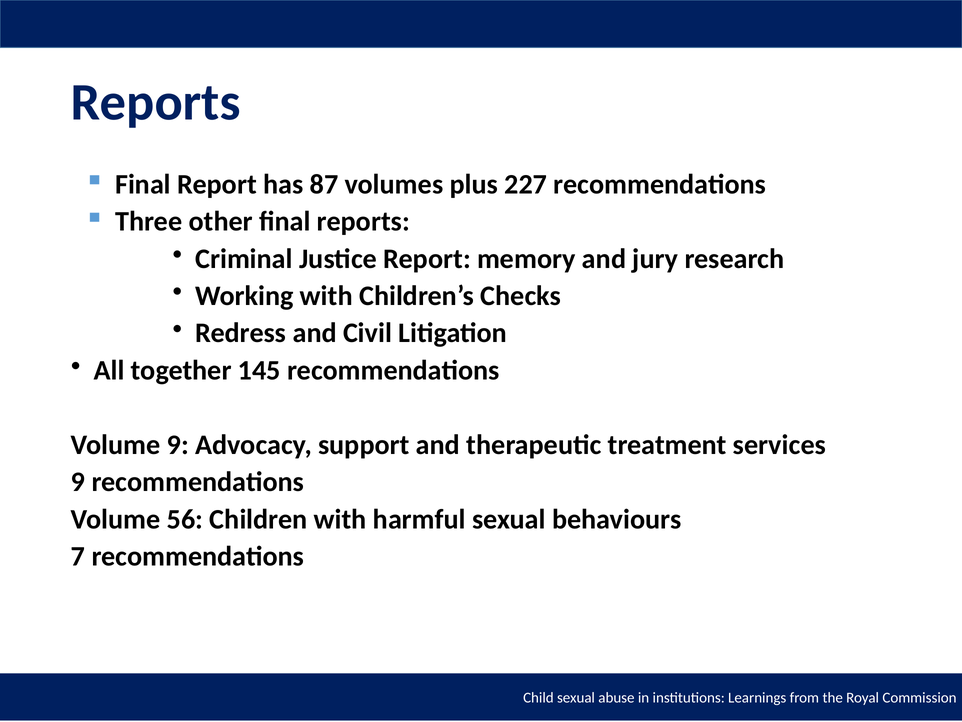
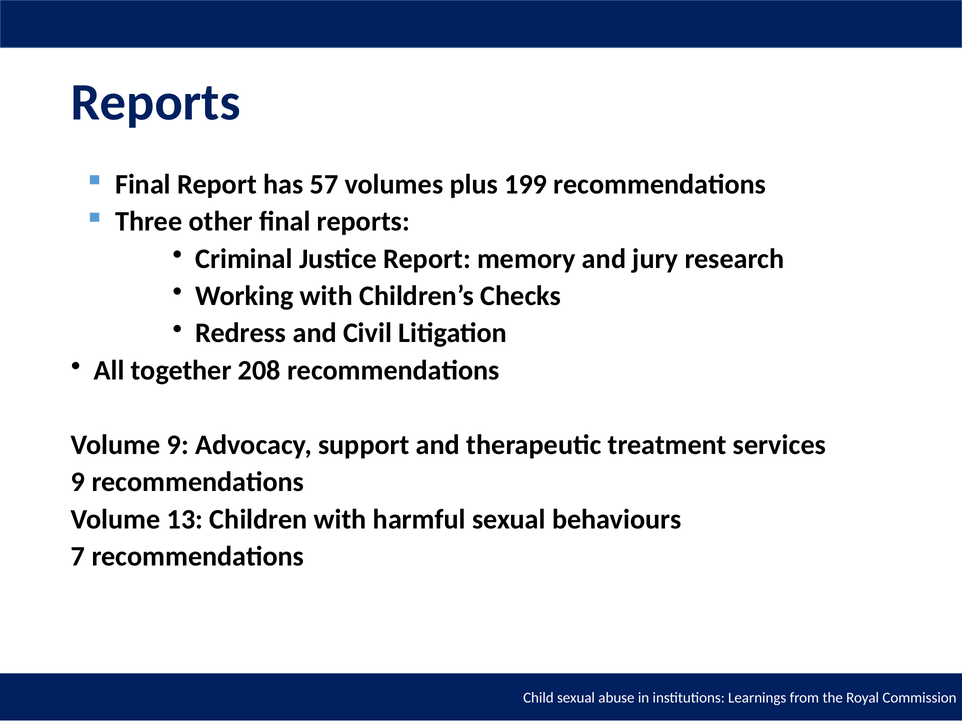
87: 87 -> 57 (324, 184)
227: 227 -> 199 (526, 184)
145: 145 -> 208 (259, 370)
56: 56 -> 13 (185, 519)
